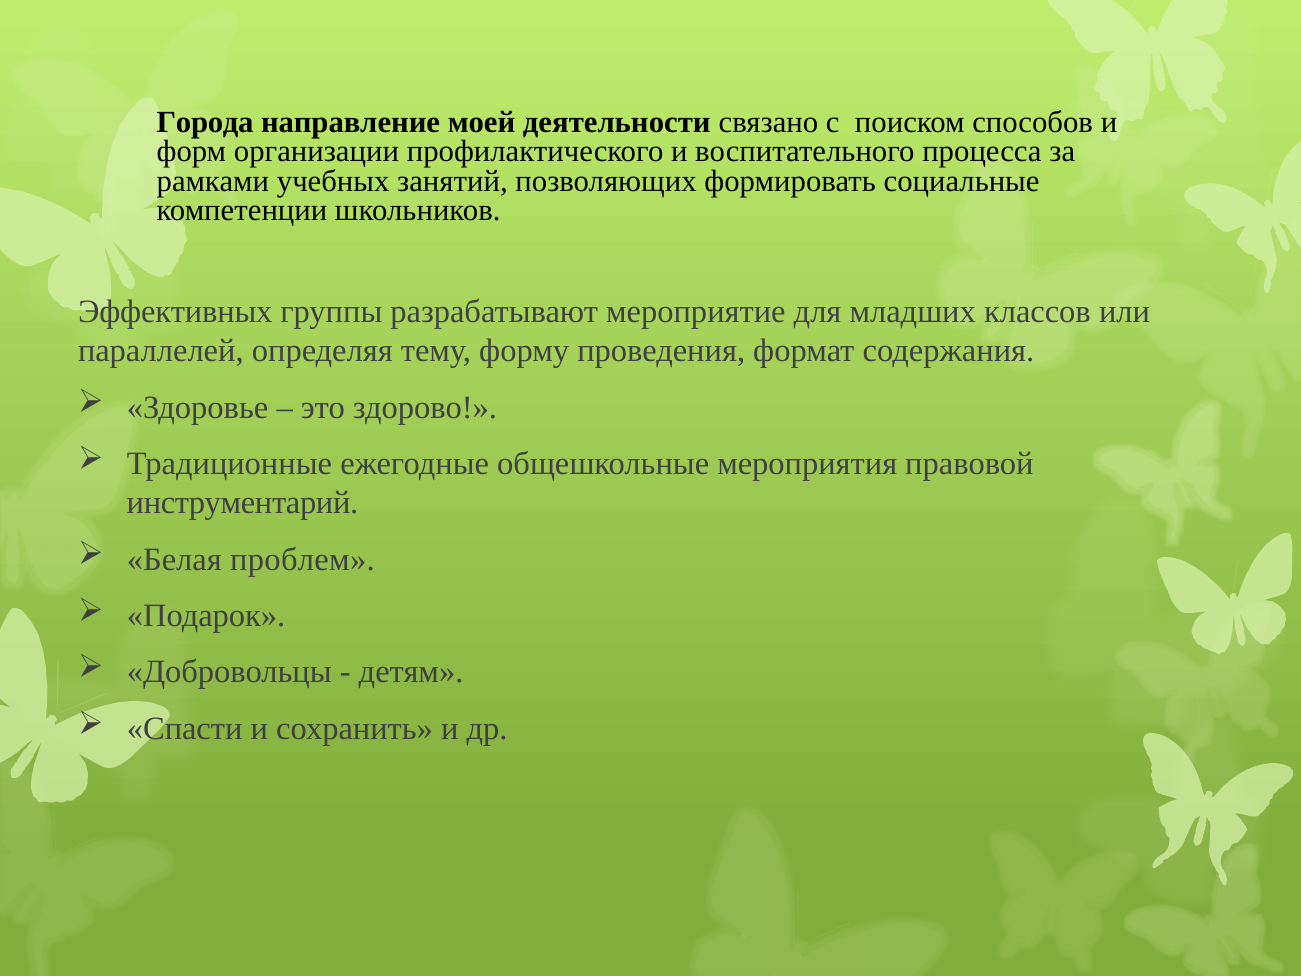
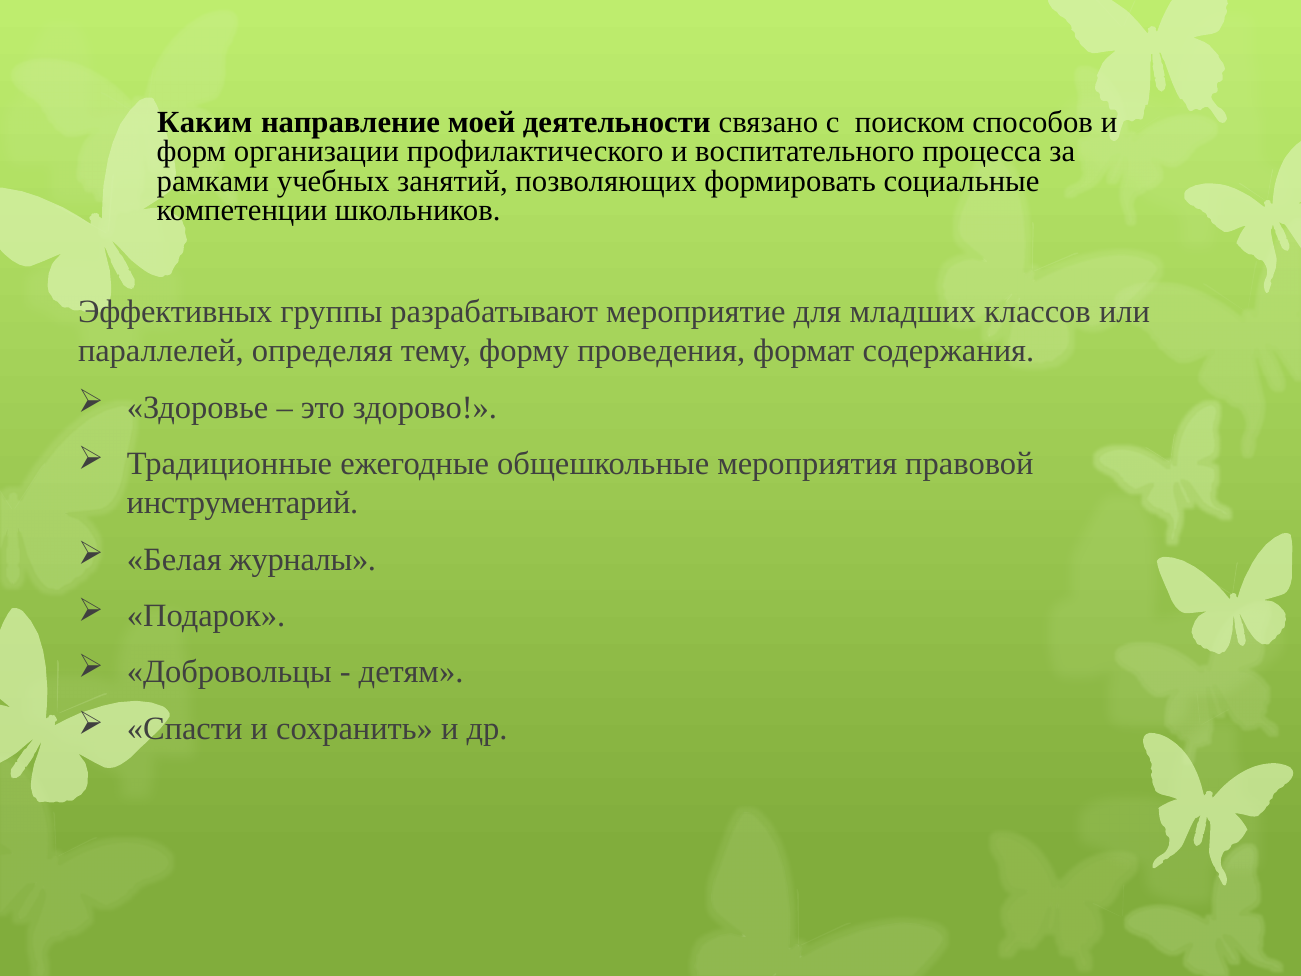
Города: Города -> Каким (205, 122)
проблем: проблем -> журналы (303, 559)
